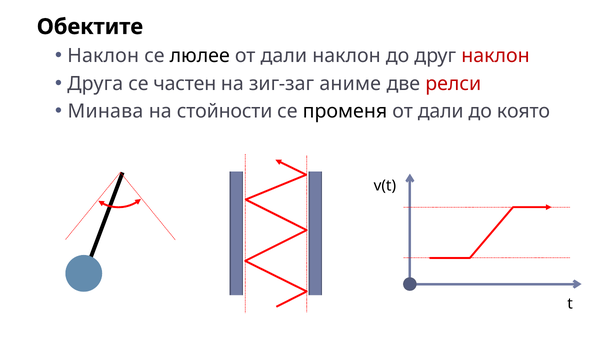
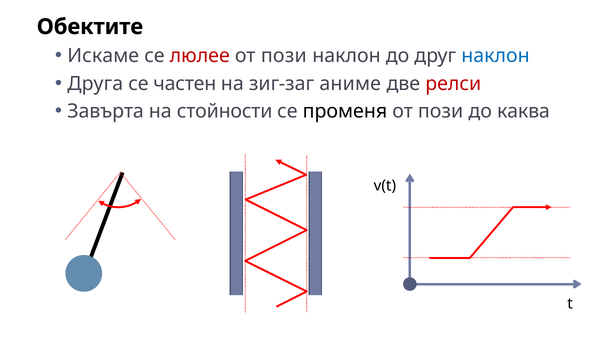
Наклон: Наклон -> Искаме (103, 56)
люлее colour: black -> red (200, 56)
дали: дали -> пози (284, 56)
наклон colour: red -> blue (495, 56)
Минава: Минава -> Завърта (106, 111)
дали: дали -> пози (441, 111)
която: която -> каква (523, 111)
